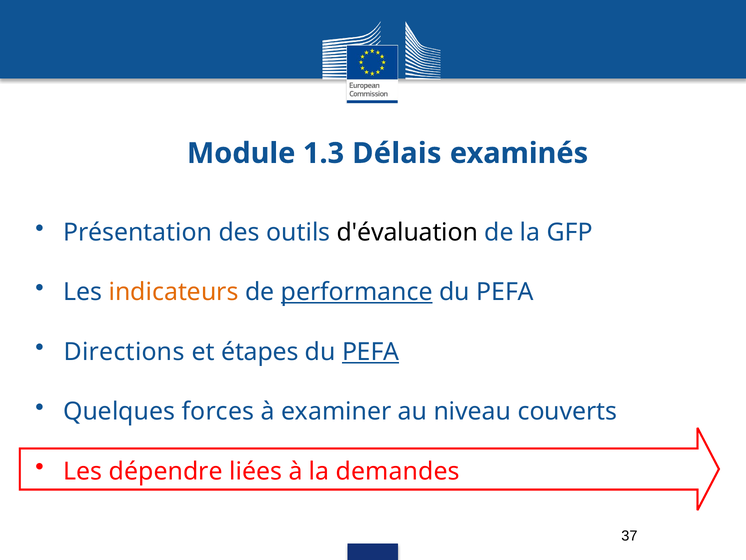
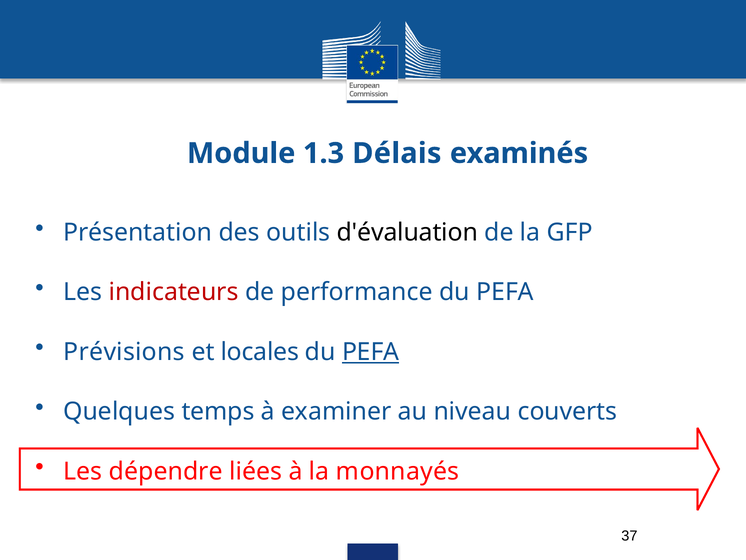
indicateurs colour: orange -> red (174, 292)
performance underline: present -> none (357, 292)
Directions: Directions -> Prévisions (124, 352)
étapes: étapes -> locales (260, 352)
forces: forces -> temps (218, 411)
demandes: demandes -> monnayés (398, 471)
